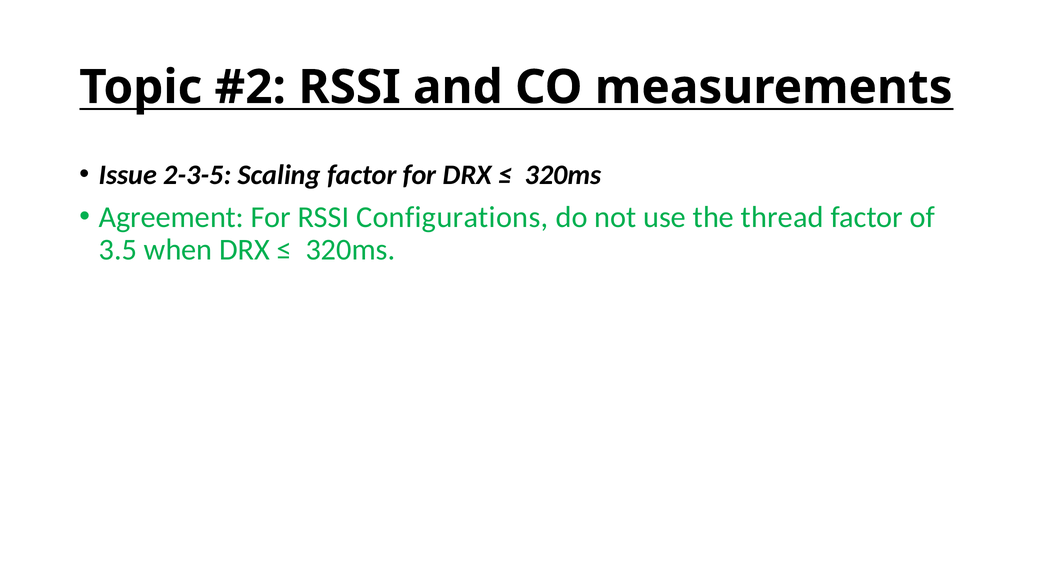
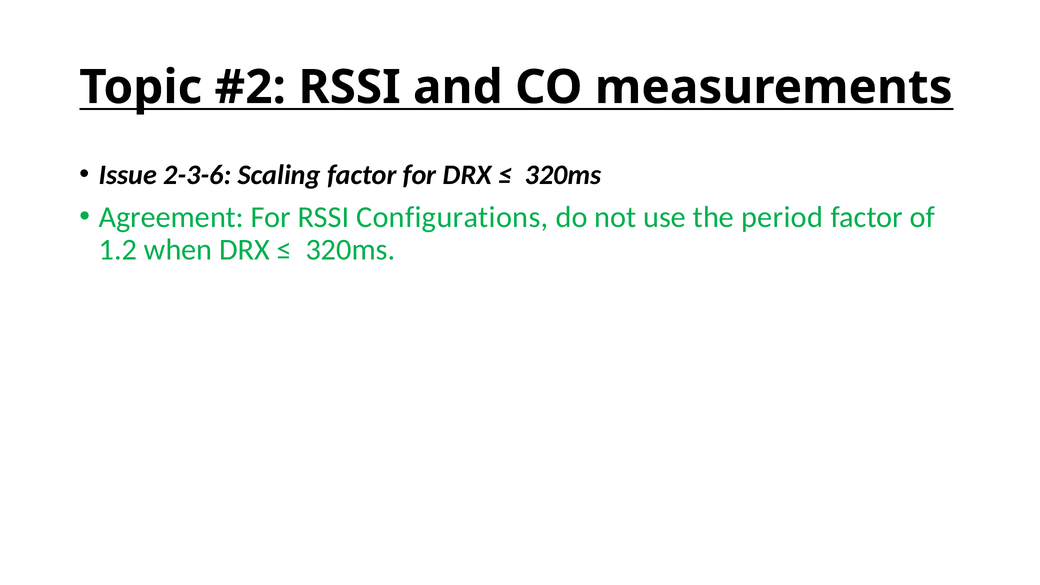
2-3-5: 2-3-5 -> 2-3-6 (197, 175)
thread: thread -> period (782, 217)
3.5: 3.5 -> 1.2 (118, 250)
